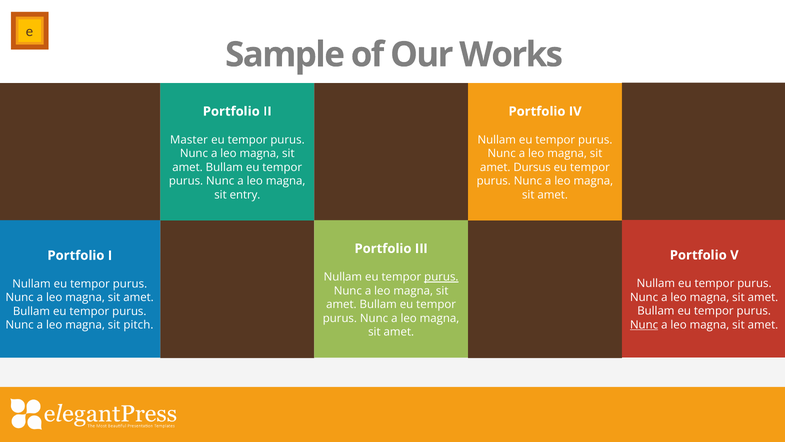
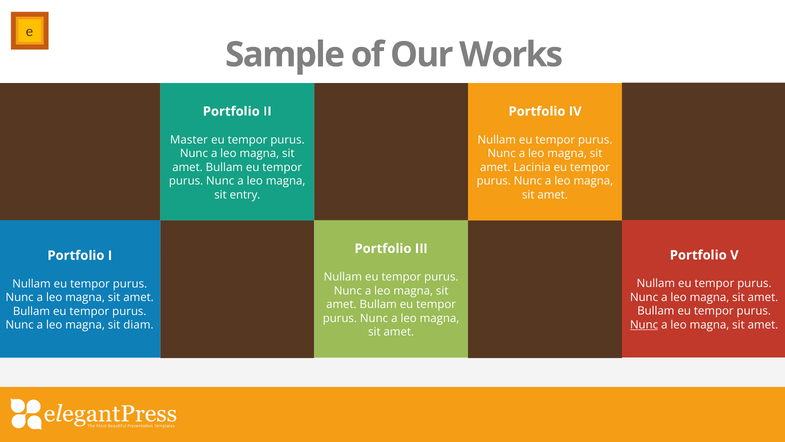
Dursus: Dursus -> Lacinia (532, 167)
purus underline: present -> none (441, 277)
pitch: pitch -> diam (138, 325)
